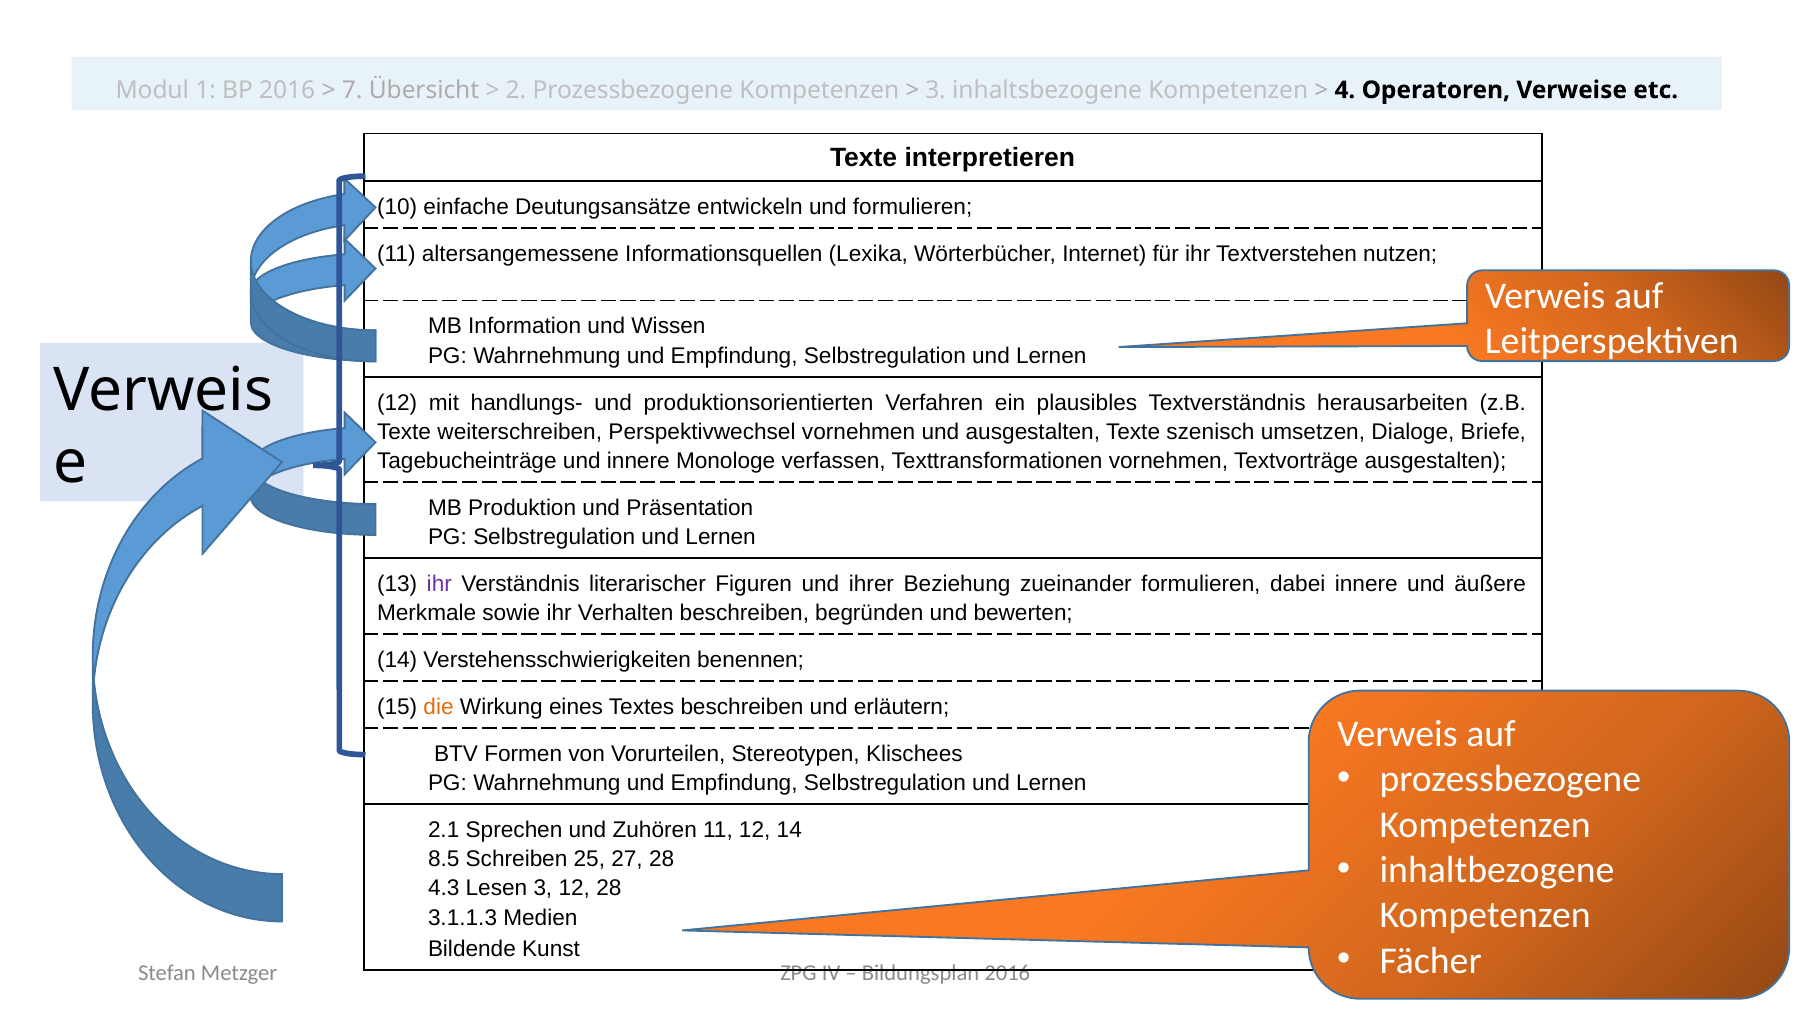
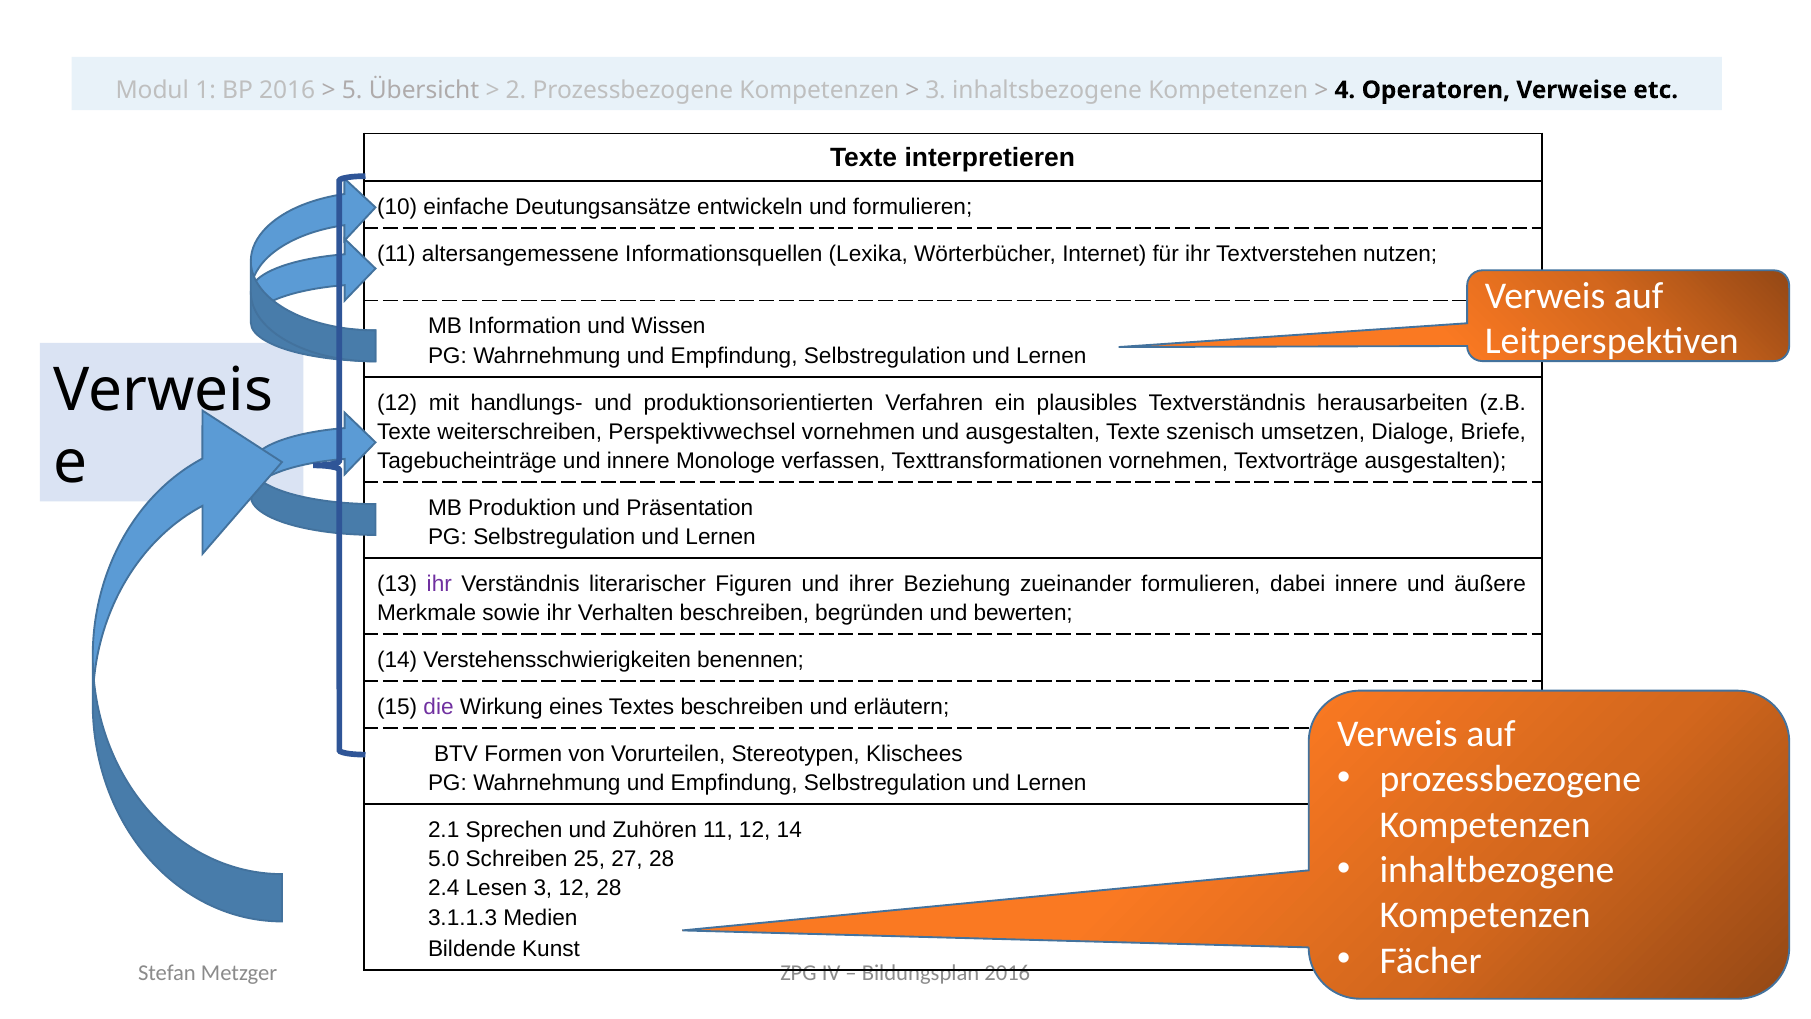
7: 7 -> 5 (352, 90)
die colour: orange -> purple (439, 707)
8.5: 8.5 -> 5.0 (444, 859)
4.3: 4.3 -> 2.4 (444, 888)
